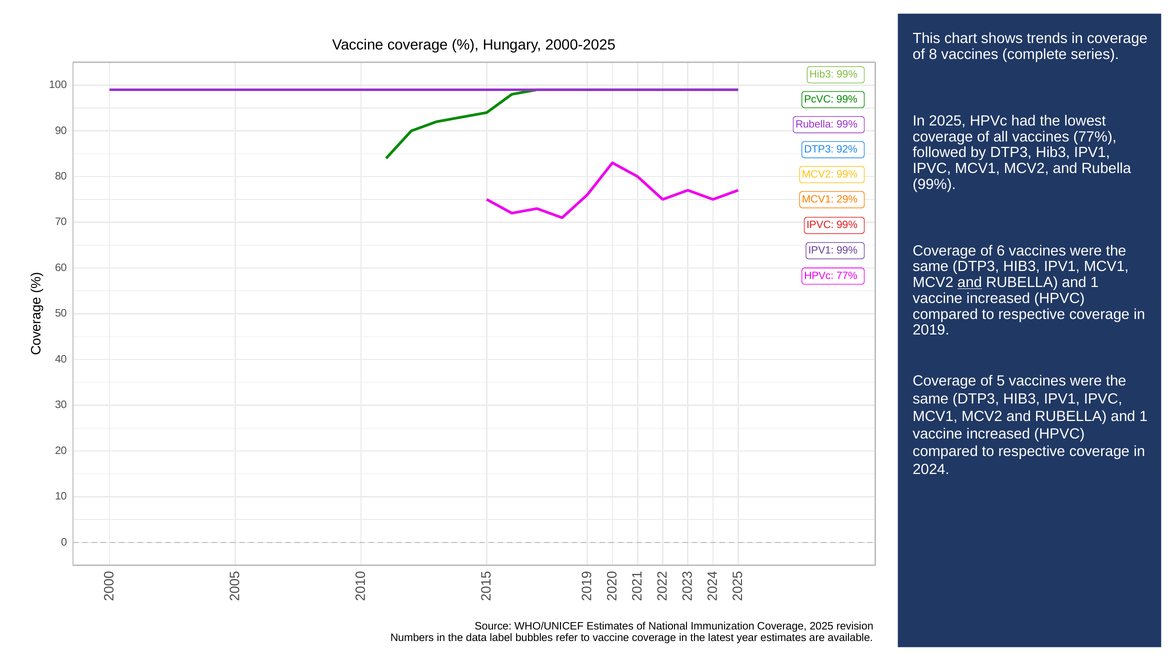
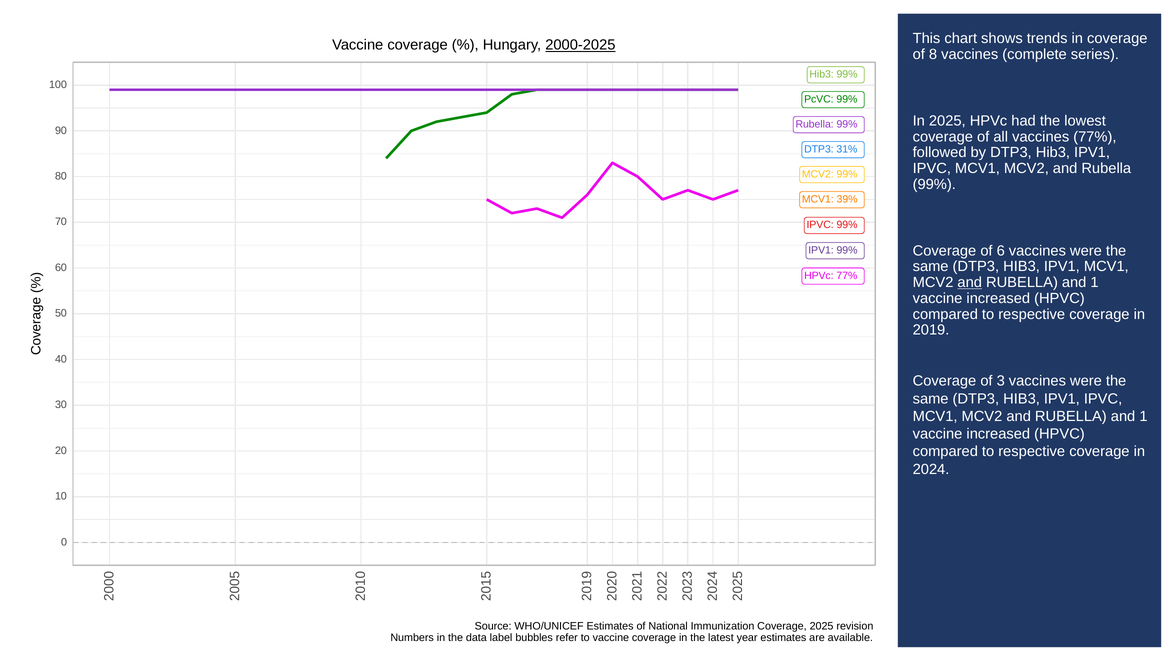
2000-2025 underline: none -> present (580, 45)
92%: 92% -> 31% (847, 149)
29%: 29% -> 39% (847, 199)
of 5: 5 -> 3 (1001, 381)
